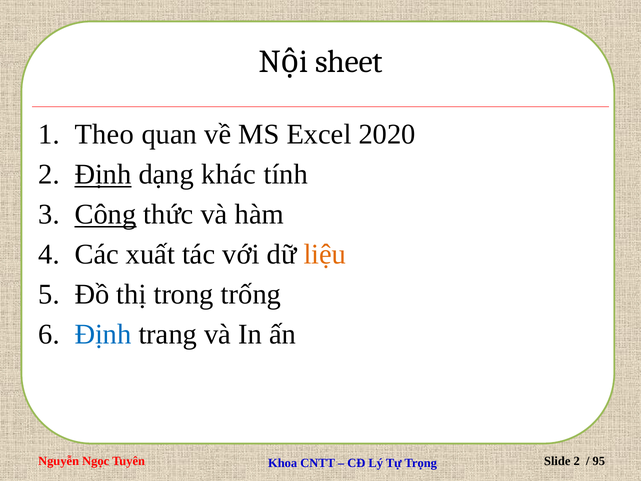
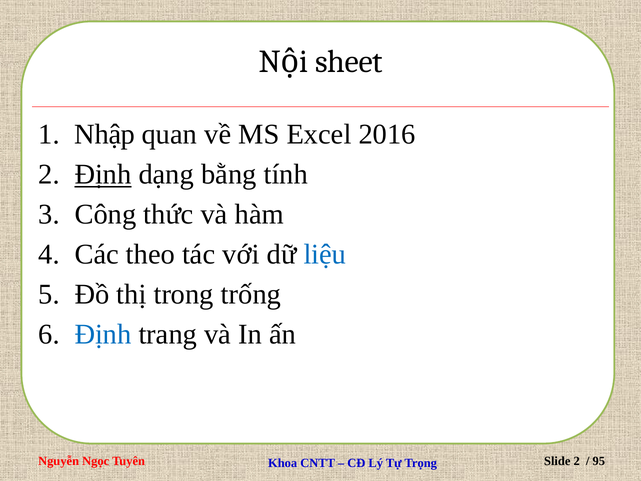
Theo: Theo -> Nhập (105, 134)
2020: 2020 -> 2016 (387, 134)
khác: khác -> bằng (229, 174)
Công underline: present -> none (105, 214)
xuất: xuất -> theo (150, 254)
liệu colour: orange -> blue (325, 254)
